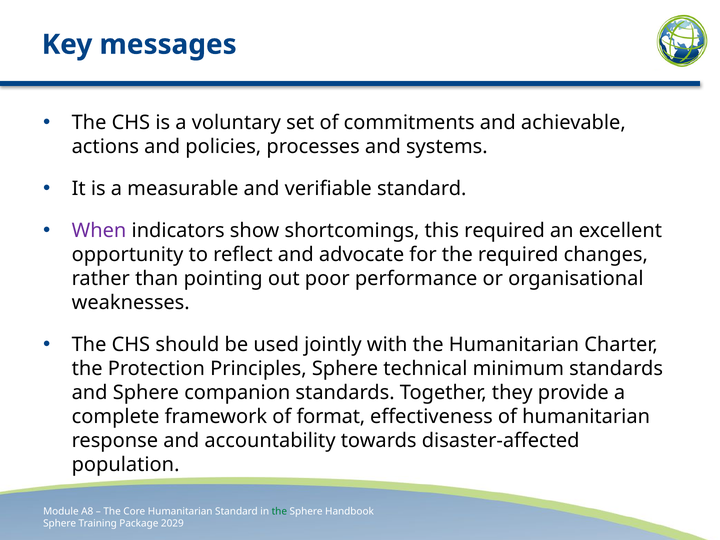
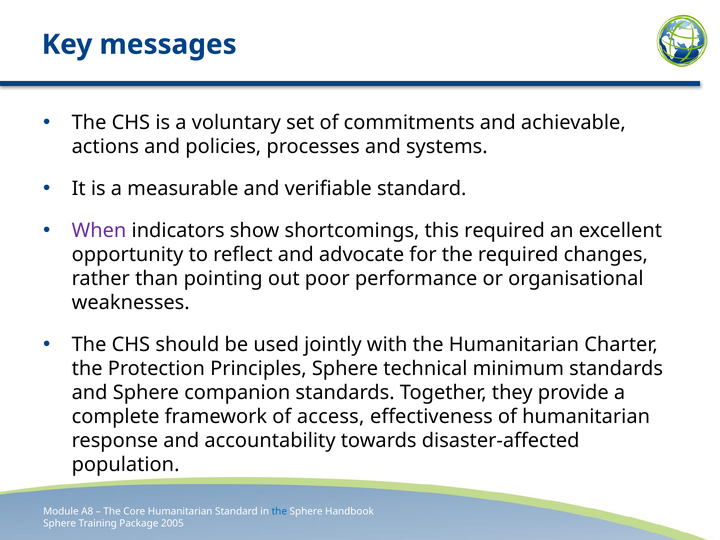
format: format -> access (331, 417)
the colour: green -> blue (279, 511)
2029: 2029 -> 2005 (172, 523)
